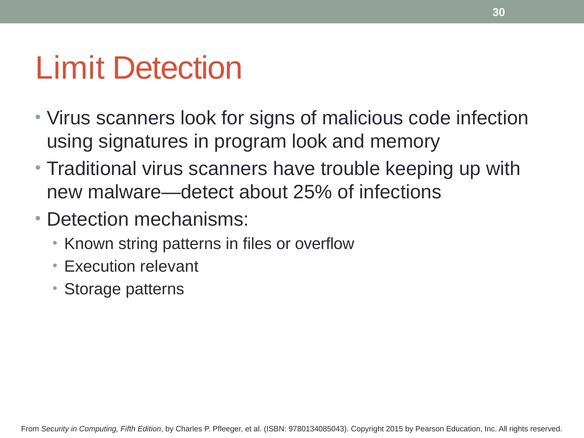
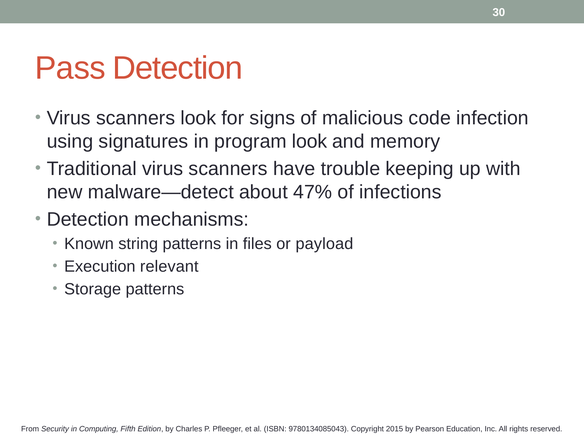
Limit: Limit -> Pass (70, 68)
25%: 25% -> 47% (313, 192)
overflow: overflow -> payload (324, 244)
